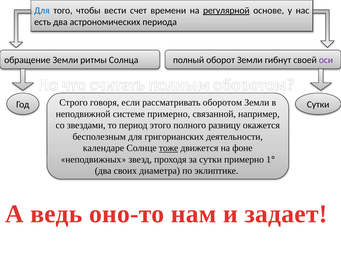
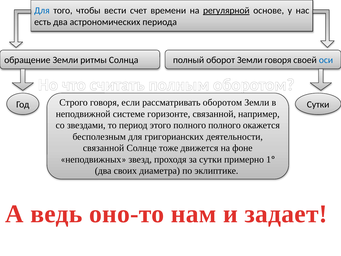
Земли гибнут: гибнут -> говоря (278, 60)
оси colour: purple -> blue (326, 60)
системе примерно: примерно -> горизонте (169, 114)
полного разницу: разницу -> полного (225, 125)
календаре: календаре -> связанной (104, 148)
тоже underline: present -> none (169, 148)
